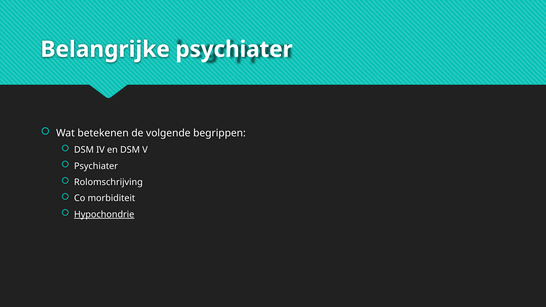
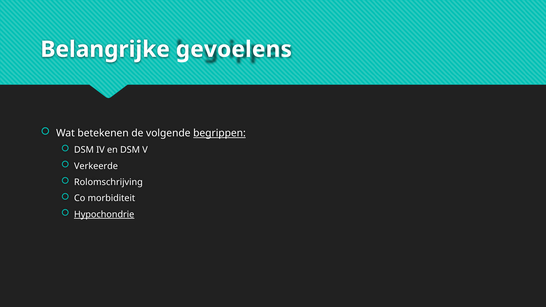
Belangrijke psychiater: psychiater -> gevoelens (234, 49)
begrippen underline: none -> present (220, 133)
Psychiater: Psychiater -> Verkeerde (96, 166)
